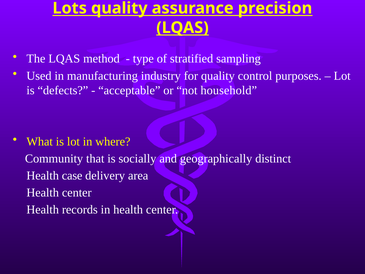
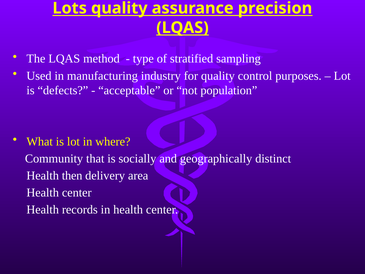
household: household -> population (229, 90)
case: case -> then (72, 175)
